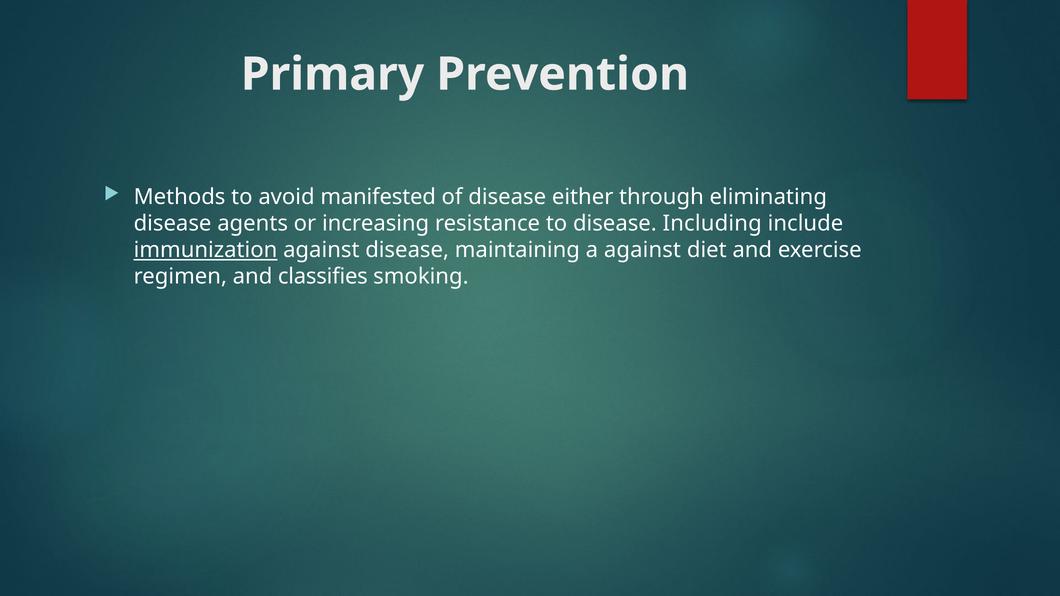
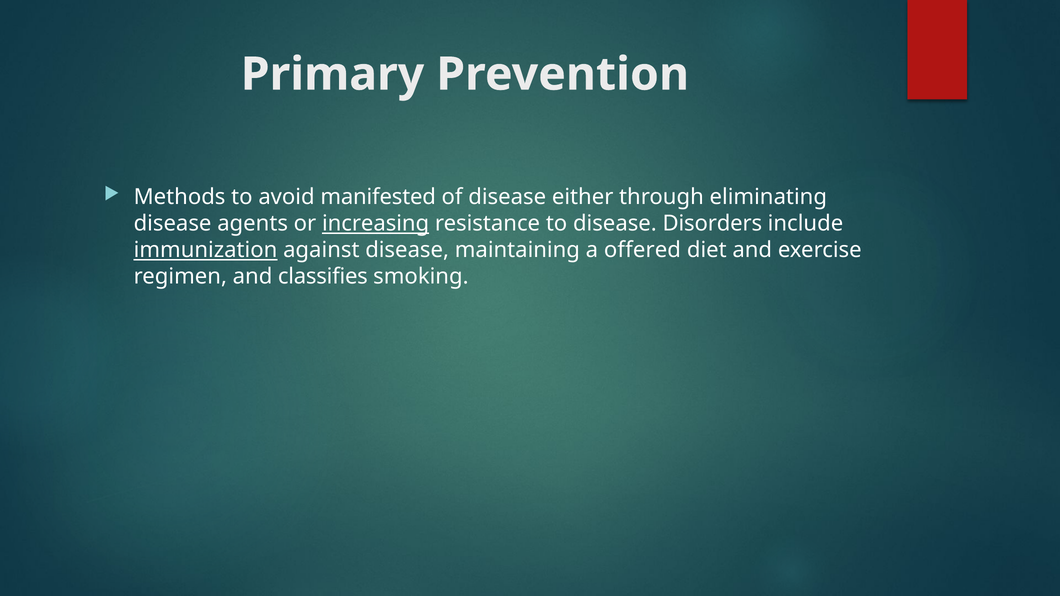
increasing underline: none -> present (376, 224)
Including: Including -> Disorders (712, 224)
a against: against -> offered (642, 250)
